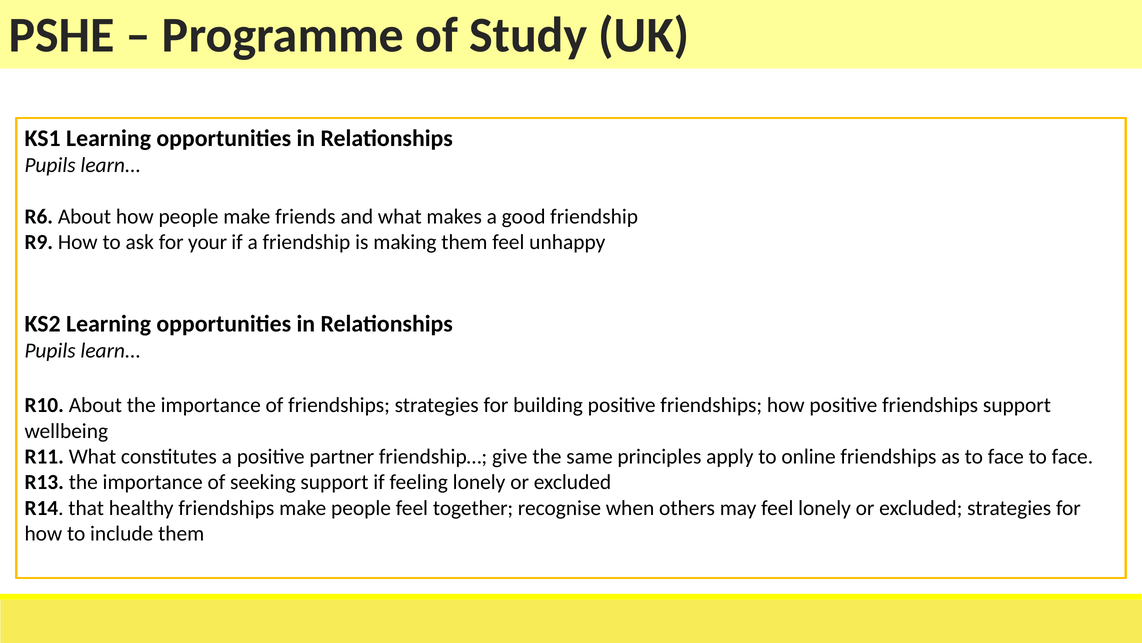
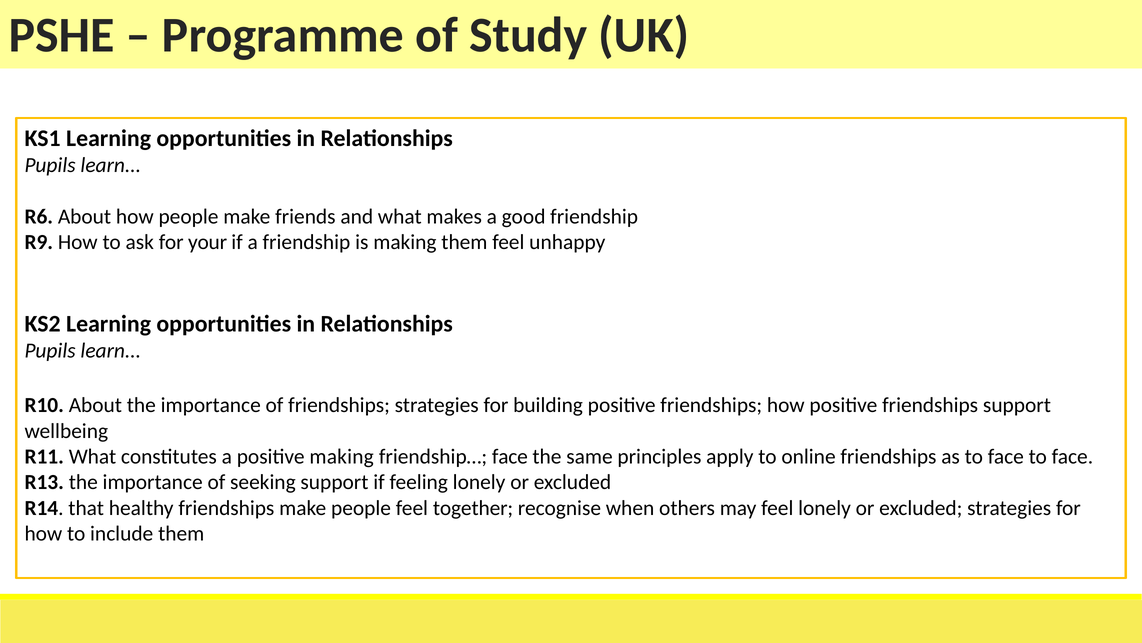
positive partner: partner -> making (342, 456)
friendship… give: give -> face (510, 456)
